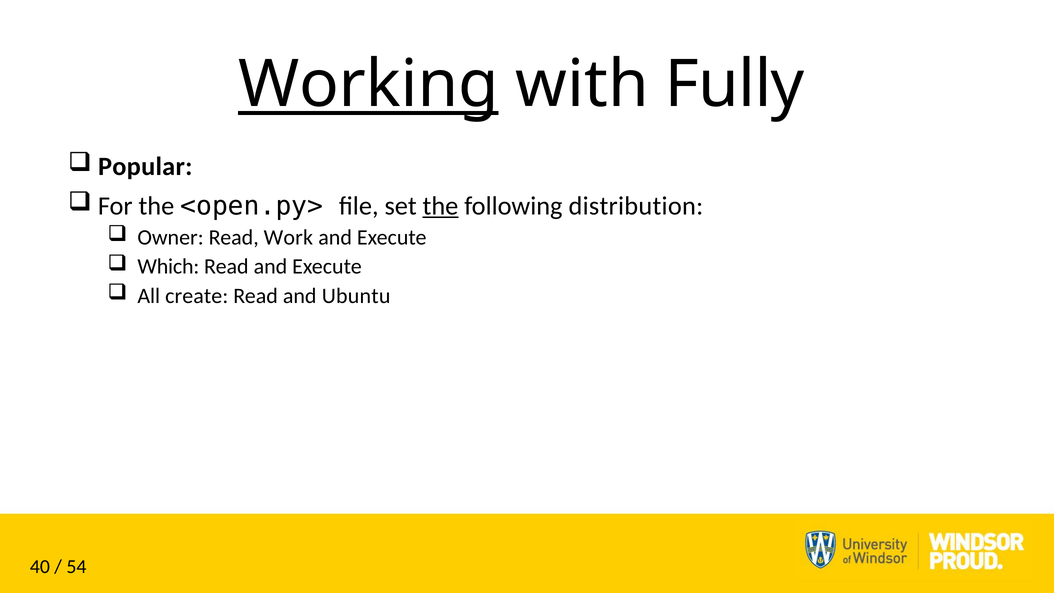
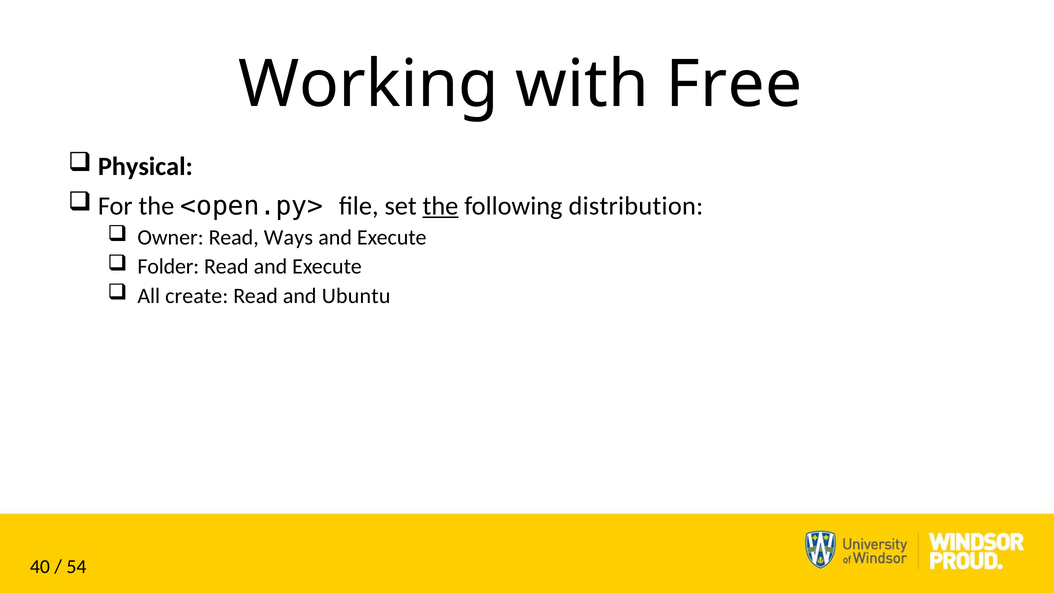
Working underline: present -> none (368, 85)
Fully: Fully -> Free (734, 85)
Popular: Popular -> Physical (145, 166)
Work: Work -> Ways (288, 237)
Which: Which -> Folder (168, 267)
